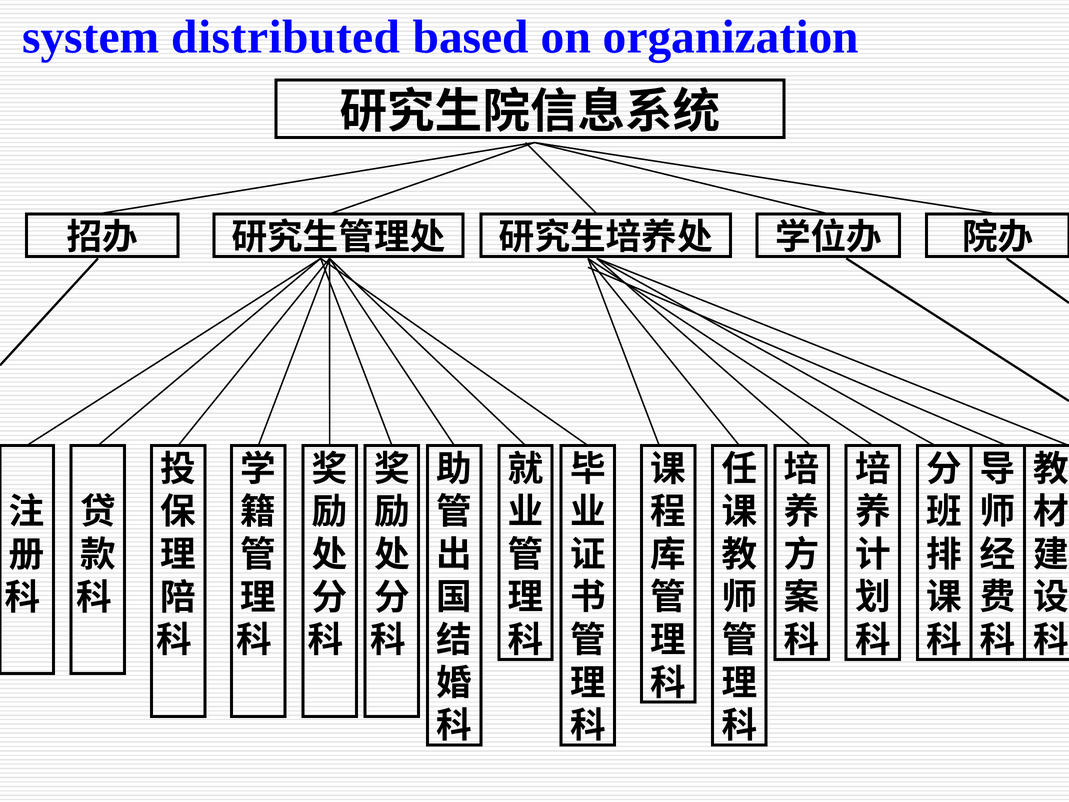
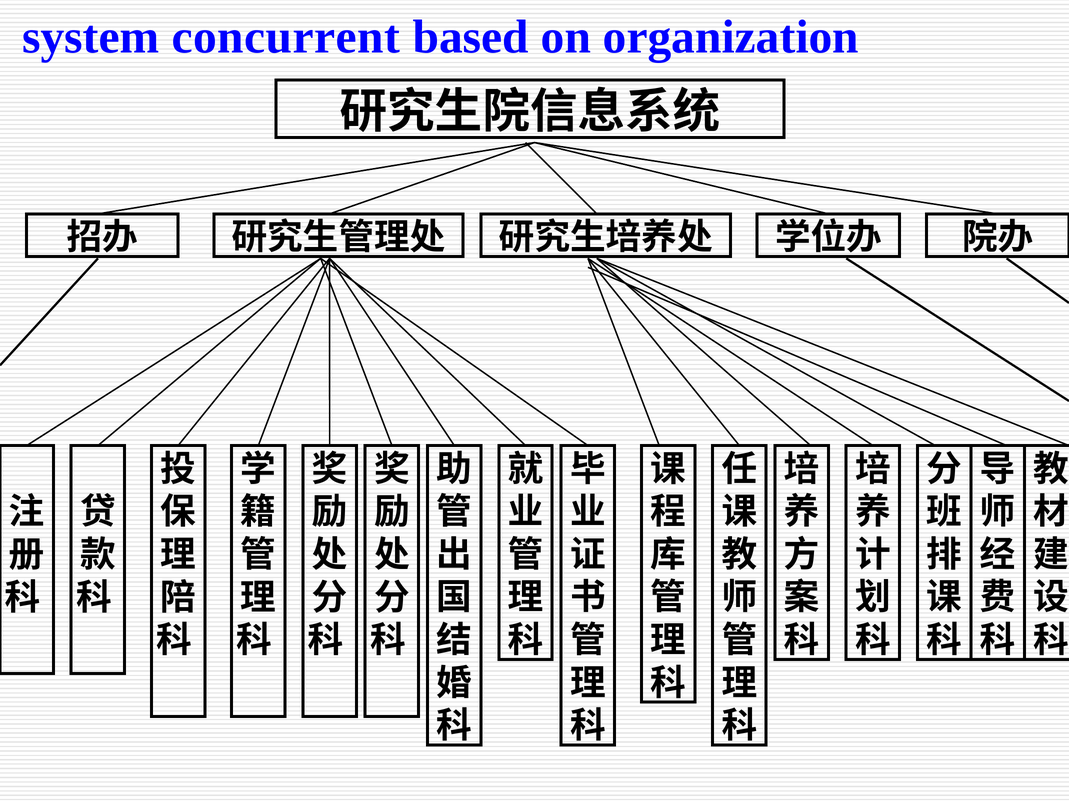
distributed: distributed -> concurrent (286, 37)
